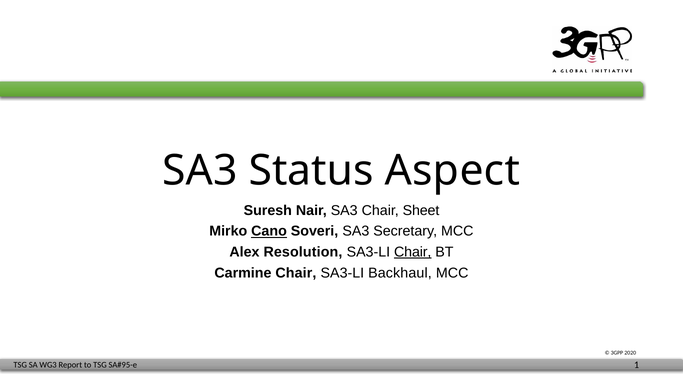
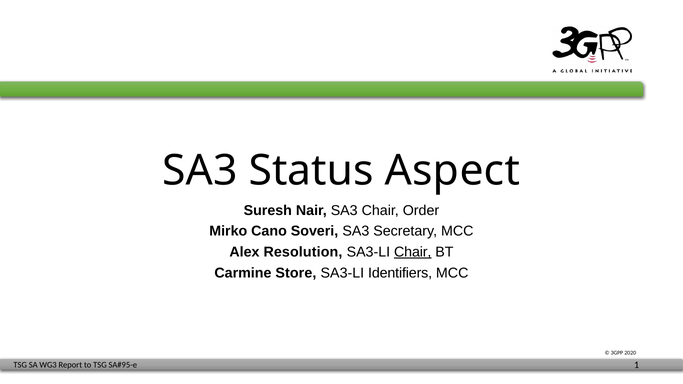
Sheet: Sheet -> Order (421, 211)
Cano underline: present -> none (269, 231)
Carmine Chair: Chair -> Store (296, 273)
Backhaul: Backhaul -> Identifiers (400, 273)
